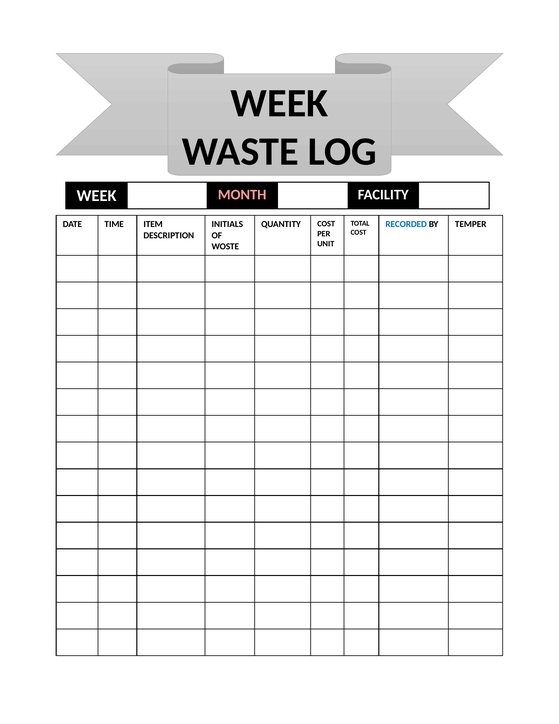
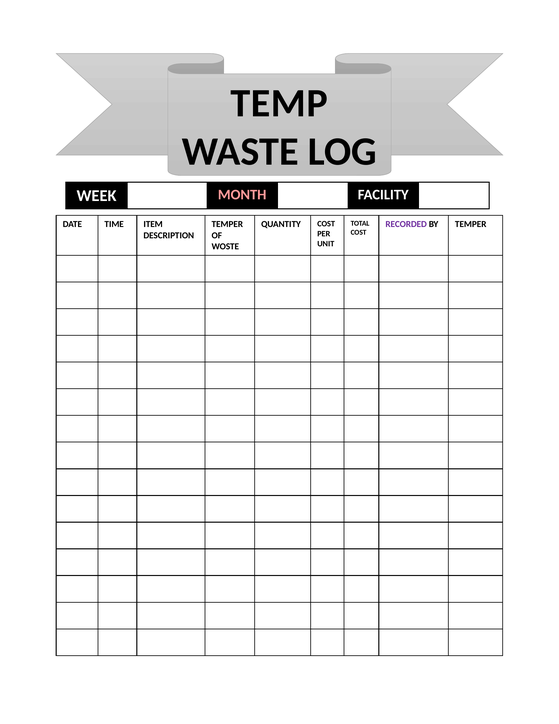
WEEK: WEEK -> TEMP (279, 103)
INITIALS: INITIALS -> TEMPER (227, 224)
RECORDED colour: blue -> purple (406, 224)
